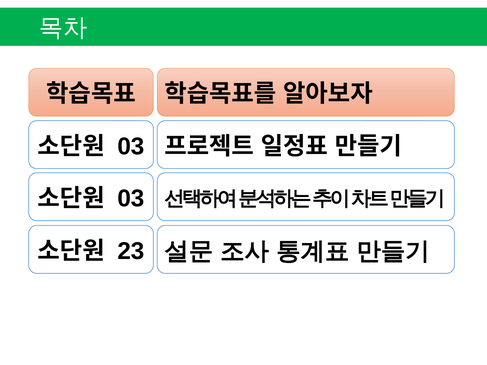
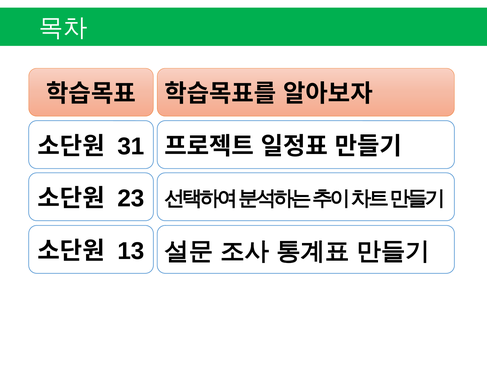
03: 03 -> 31 (131, 146)
03: 03 -> 23 (131, 199)
23: 23 -> 13 (131, 251)
